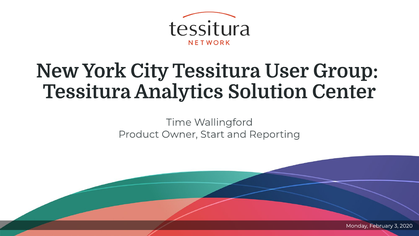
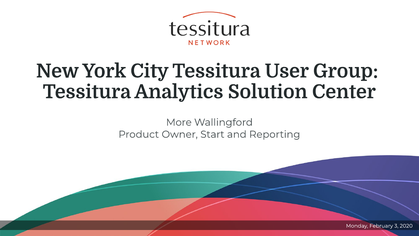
Time: Time -> More (179, 122)
